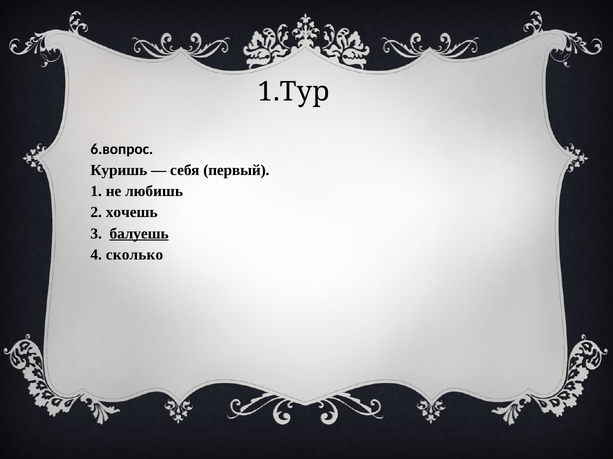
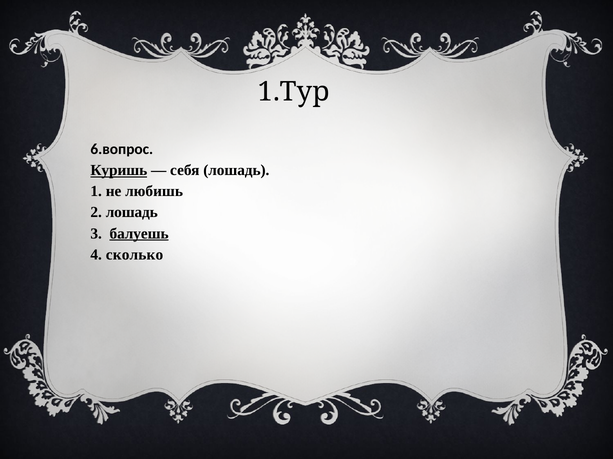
Куришь underline: none -> present (119, 170)
себя первый: первый -> лошадь (236, 170)
2 хочешь: хочешь -> лошадь (132, 213)
